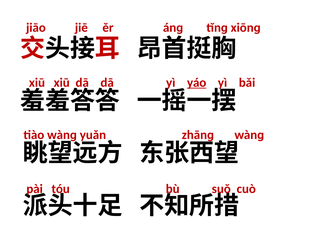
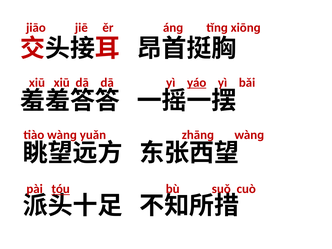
tóu underline: none -> present (61, 189)
